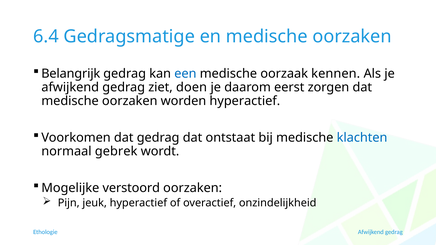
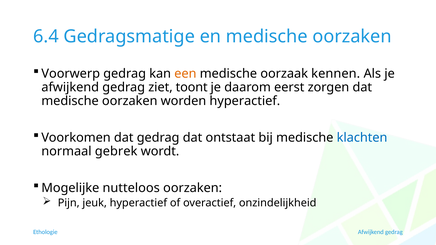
Belangrijk: Belangrijk -> Voorwerp (71, 74)
een colour: blue -> orange (185, 74)
doen: doen -> toont (192, 87)
verstoord: verstoord -> nutteloos (131, 188)
